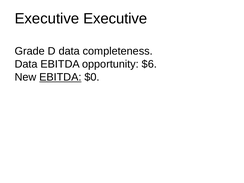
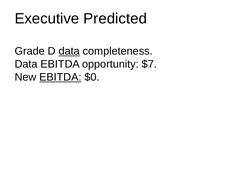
Executive Executive: Executive -> Predicted (115, 19)
data underline: none -> present (69, 51)
$6: $6 -> $7 (149, 64)
